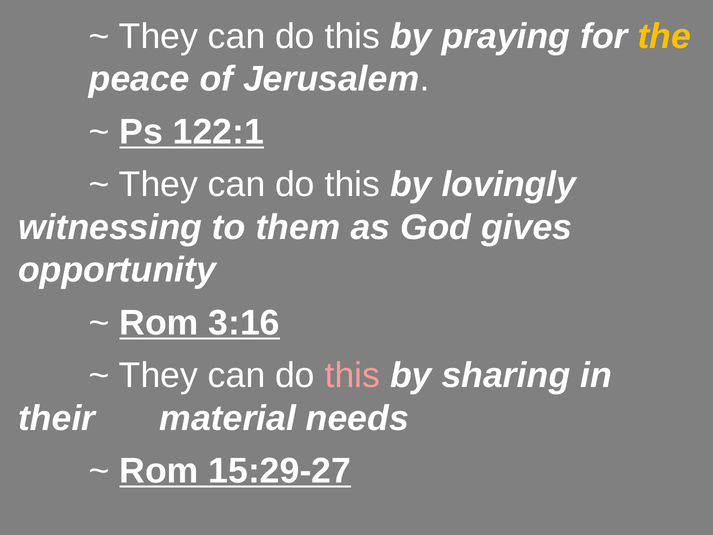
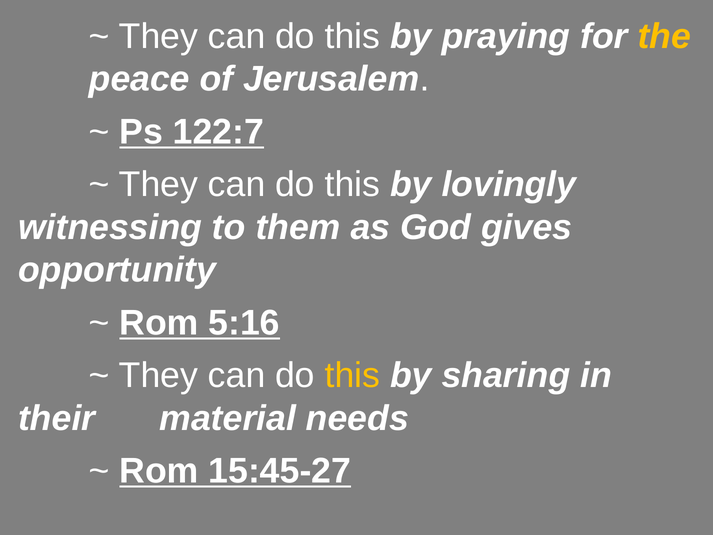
122:1: 122:1 -> 122:7 (218, 132)
3:16: 3:16 -> 5:16 (244, 323)
this colour: pink -> yellow (352, 375)
15:29-27: 15:29-27 -> 15:45-27 (280, 471)
